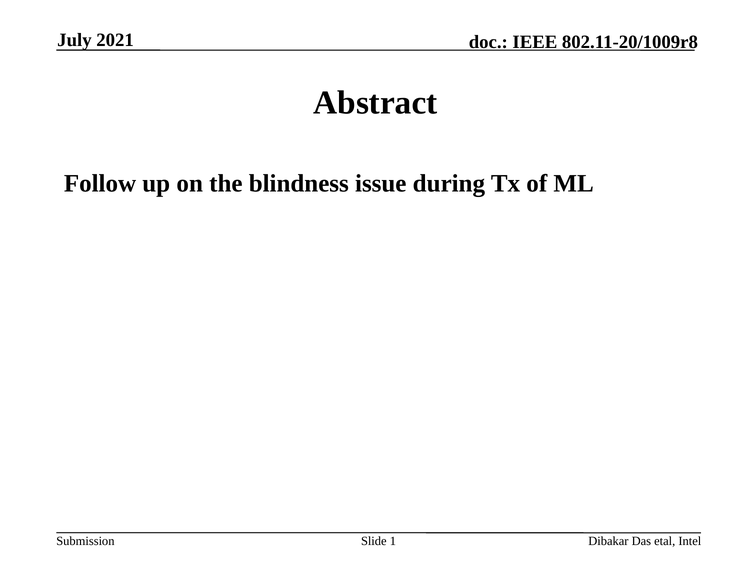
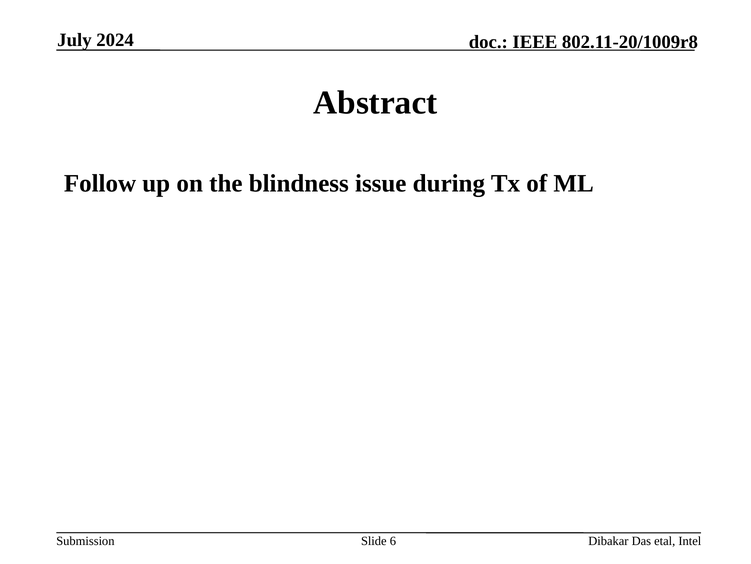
2021: 2021 -> 2024 (115, 40)
1: 1 -> 6 (393, 540)
